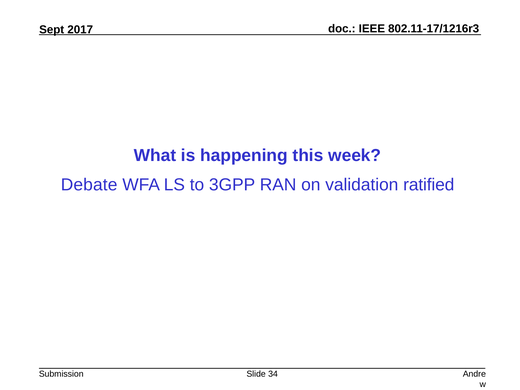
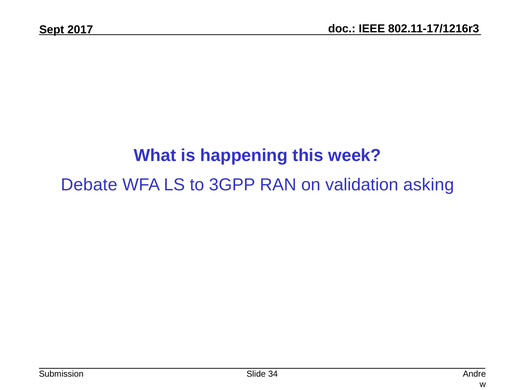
ratified: ratified -> asking (429, 185)
